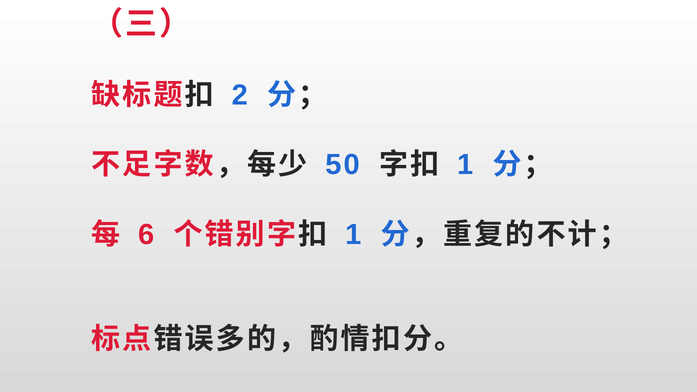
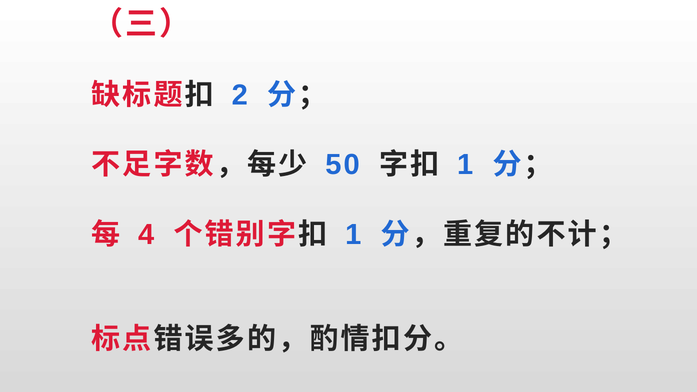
6: 6 -> 4 (146, 235)
